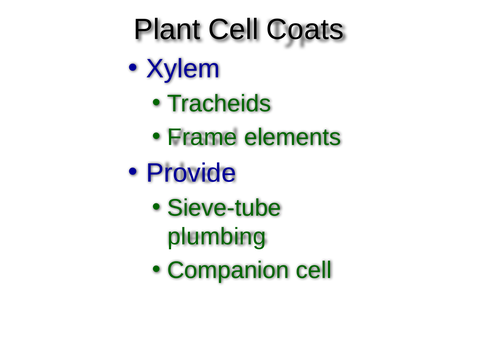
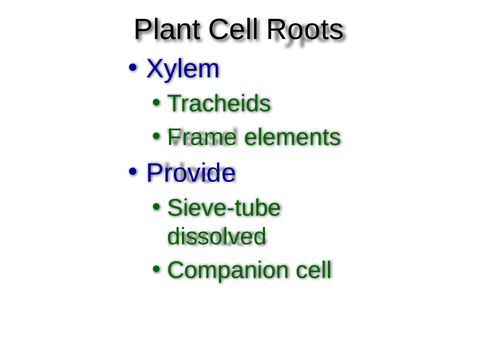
Coats: Coats -> Roots (305, 30)
plumbing: plumbing -> dissolved (217, 236)
